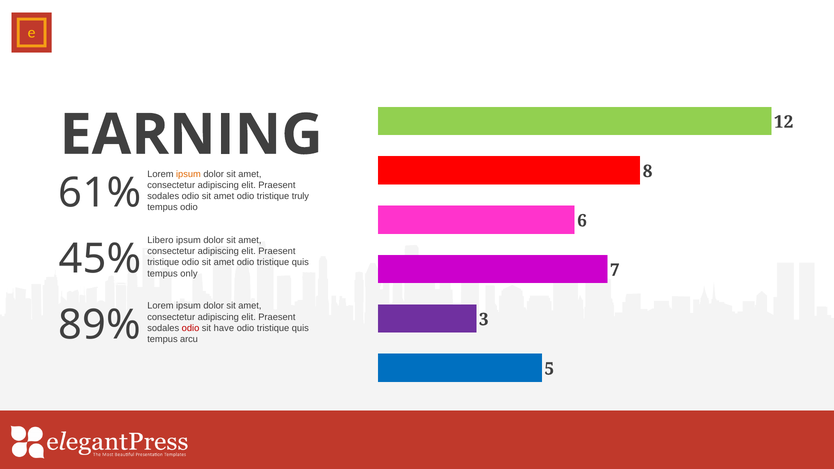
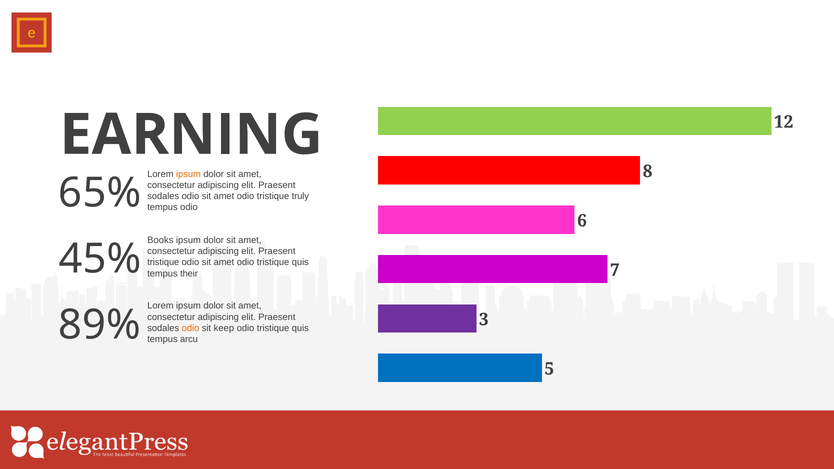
61%: 61% -> 65% (100, 193)
Libero: Libero -> Books (160, 240)
only: only -> their (189, 274)
odio colour: red -> orange (191, 328)
have: have -> keep (224, 328)
